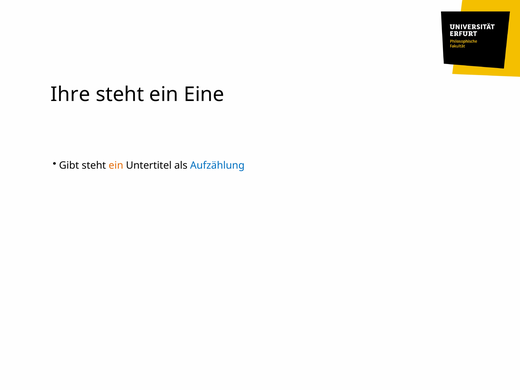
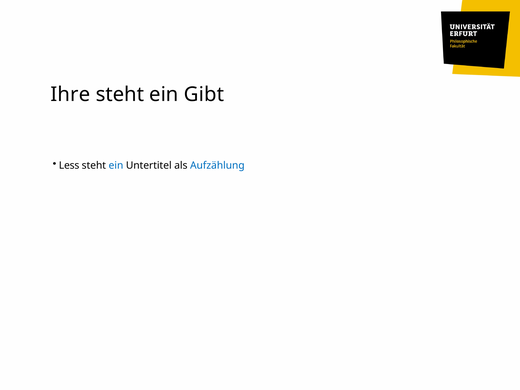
Eine: Eine -> Gibt (204, 94)
Gibt: Gibt -> Less (69, 165)
ein colour: orange -> blue (116, 165)
